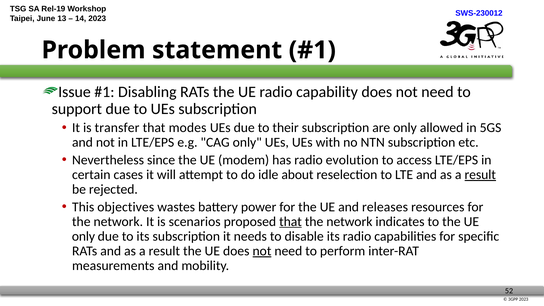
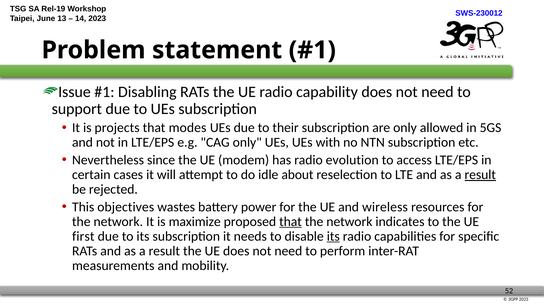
transfer: transfer -> projects (117, 128)
releases: releases -> wireless (385, 207)
scenarios: scenarios -> maximize (195, 222)
only: only -> first (83, 236)
its underline: none -> present (333, 236)
not underline: present -> none (262, 251)
